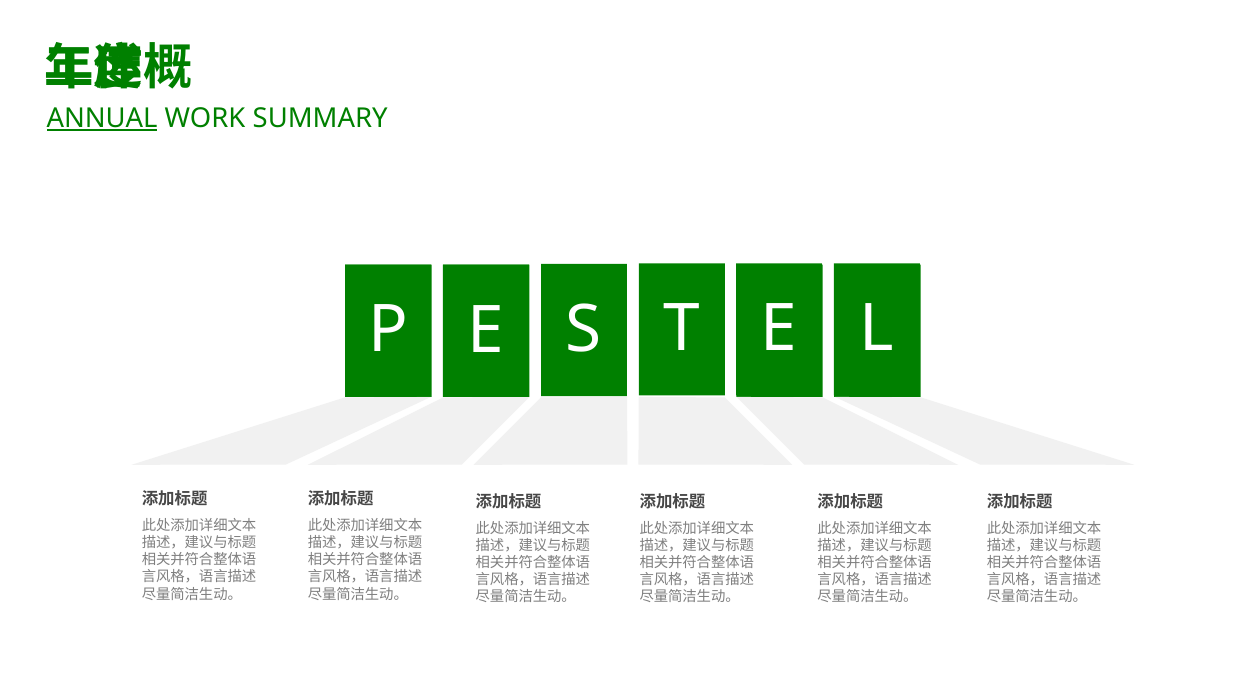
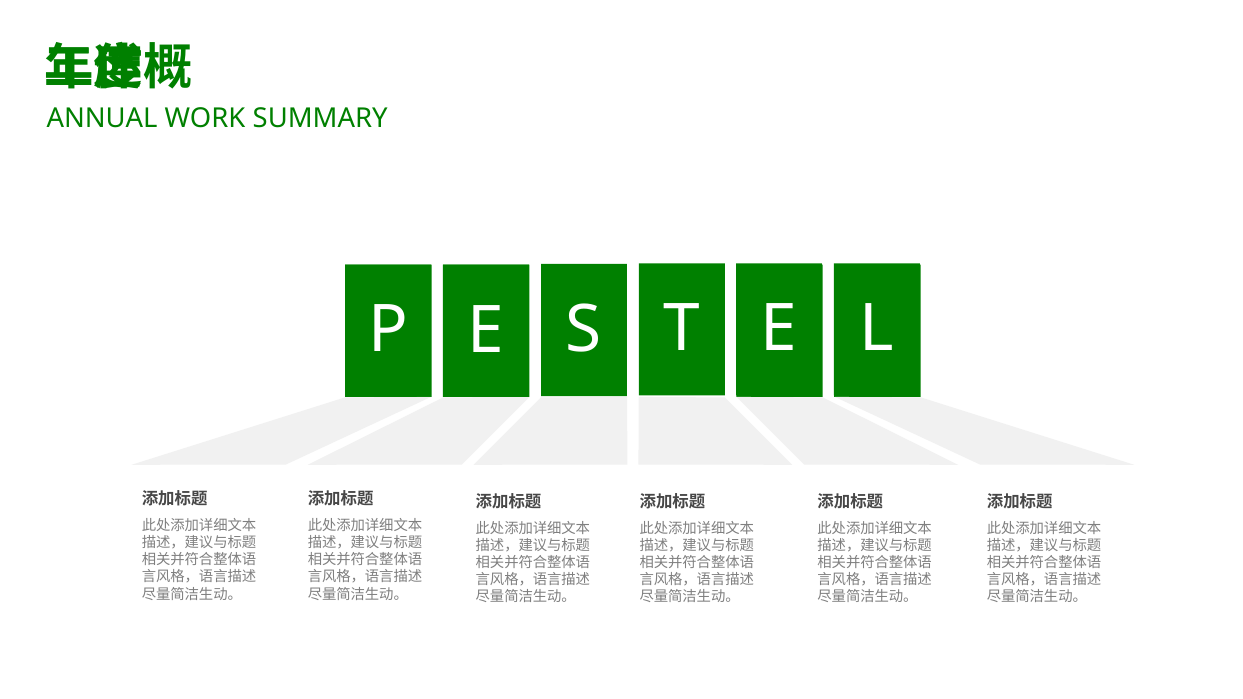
ANNUAL underline: present -> none (102, 118)
